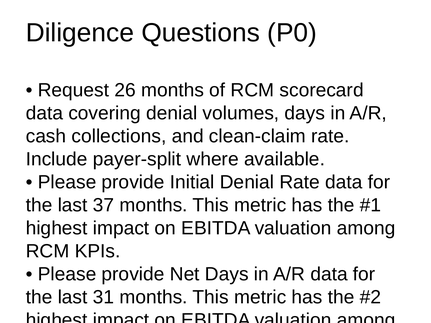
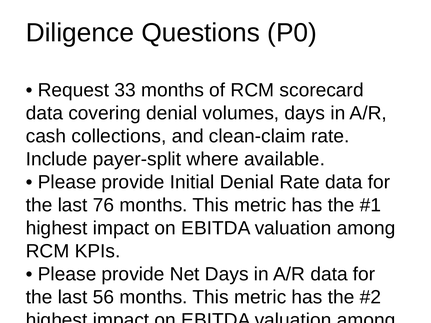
26: 26 -> 33 (125, 90)
37: 37 -> 76 (104, 205)
31: 31 -> 56 (104, 297)
